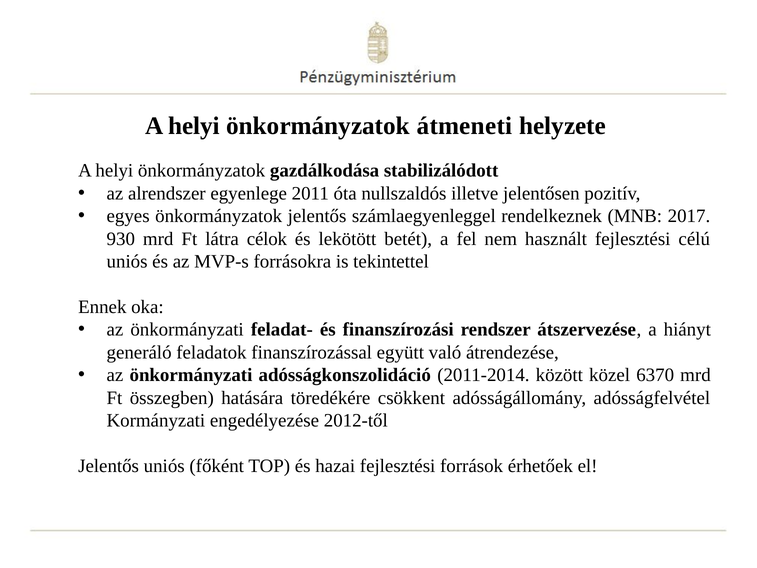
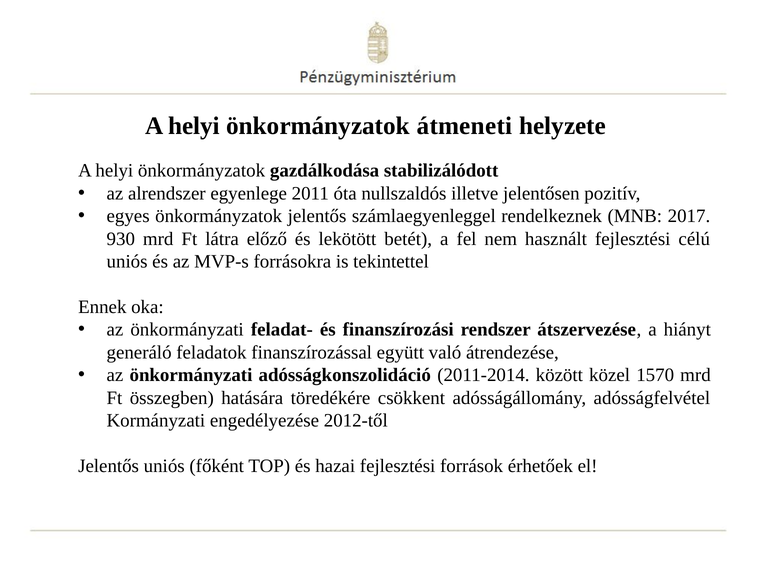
célok: célok -> előző (267, 239)
6370: 6370 -> 1570 (655, 375)
